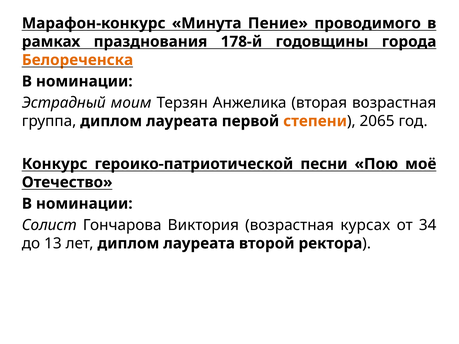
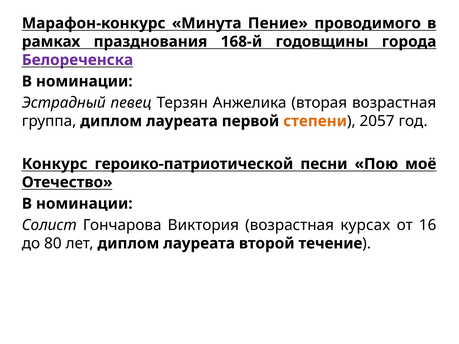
178-й: 178-й -> 168-й (241, 42)
Белореченска colour: orange -> purple (77, 60)
моим: моим -> певец (131, 103)
2065: 2065 -> 2057 (377, 121)
34: 34 -> 16 (428, 225)
13: 13 -> 80 (53, 244)
ректора: ректора -> течение (330, 244)
